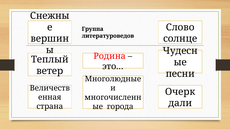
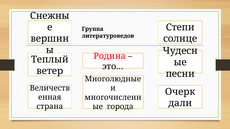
Слово: Слово -> Степи (180, 27)
